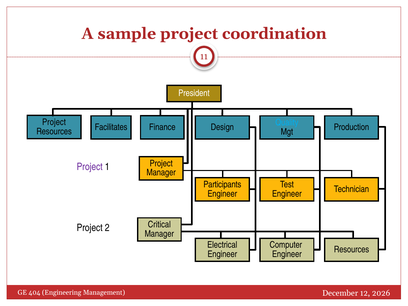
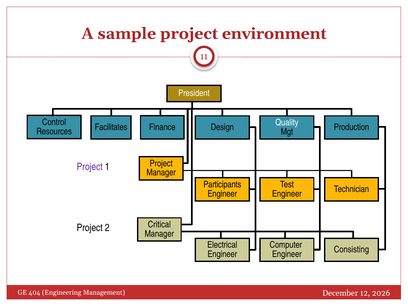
coordination: coordination -> environment (274, 34)
Project: Project -> Control (54, 122)
Quality colour: light blue -> white (287, 123)
Resources: Resources -> Consisting (351, 250)
